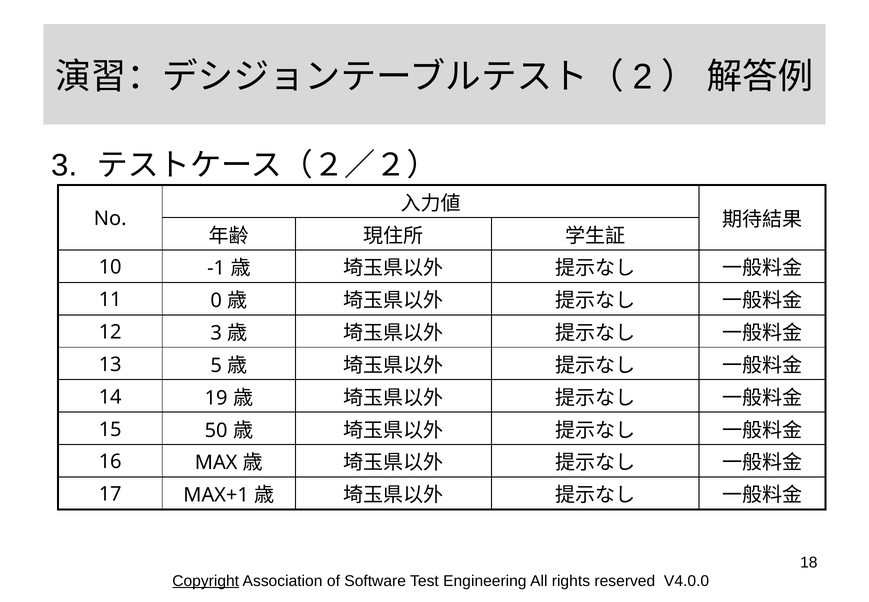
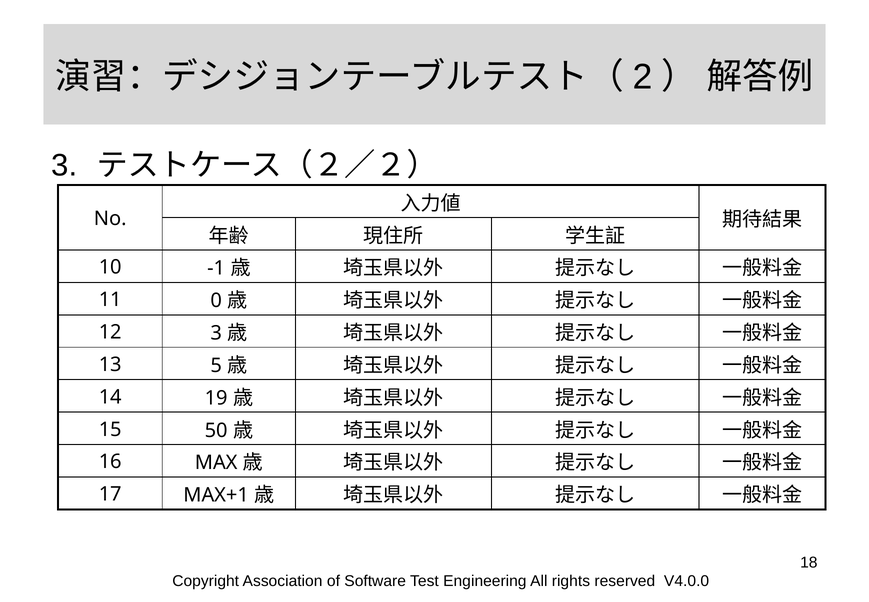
Copyright underline: present -> none (206, 581)
